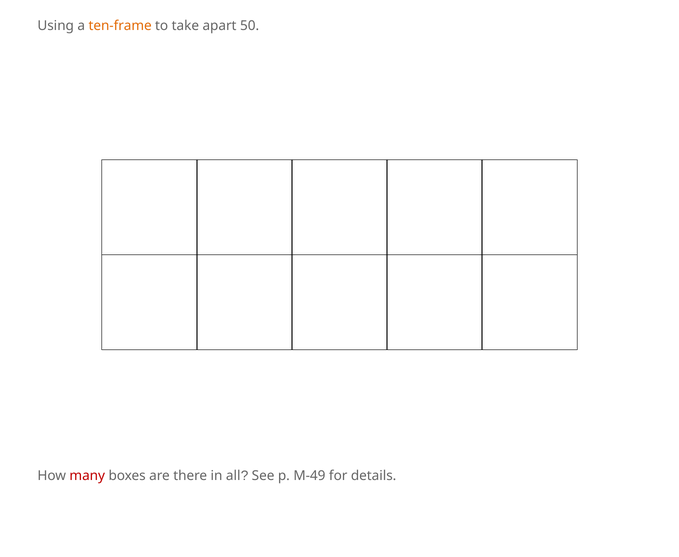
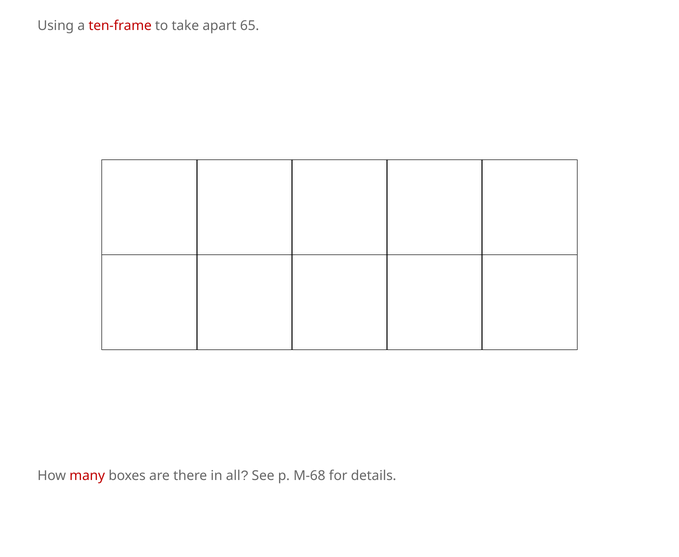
ten-frame colour: orange -> red (120, 26)
50: 50 -> 65 (250, 26)
M-49: M-49 -> M-68 (309, 476)
